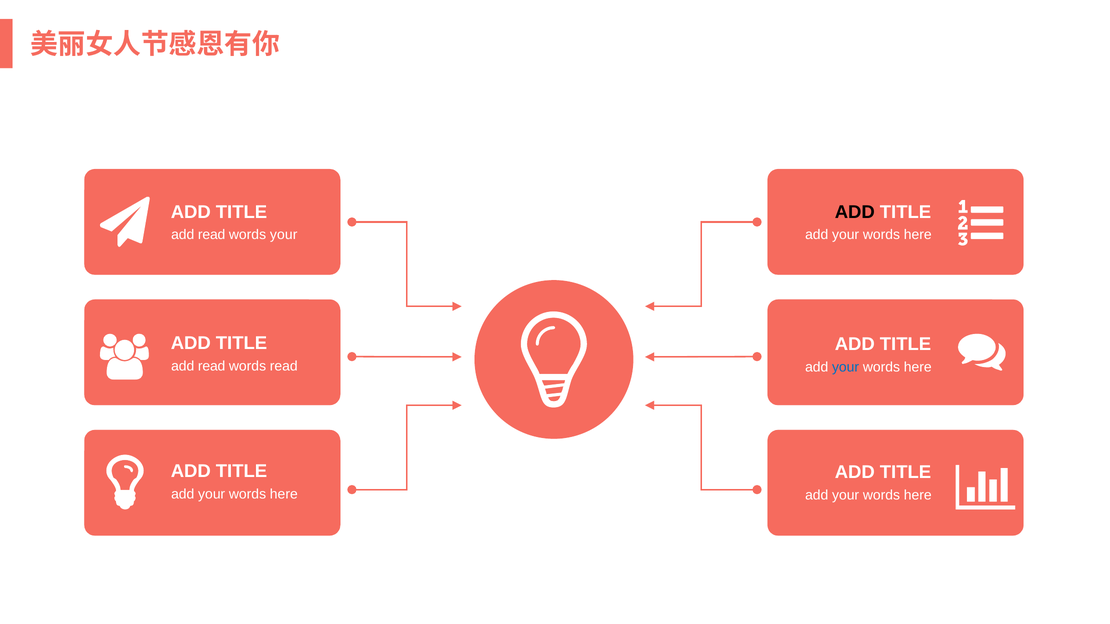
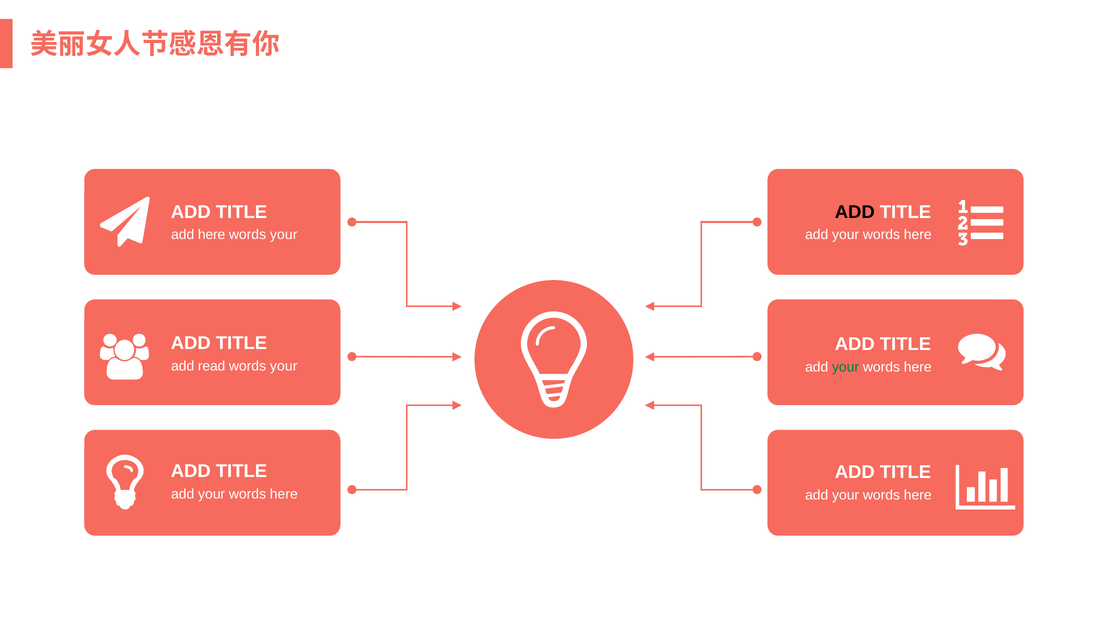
read: read -> here (212, 235)
read: read -> your (284, 366)
your colour: blue -> green (846, 367)
